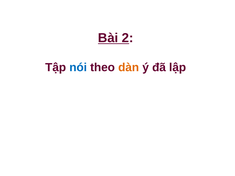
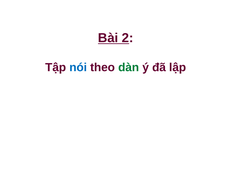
dàn colour: orange -> green (129, 68)
